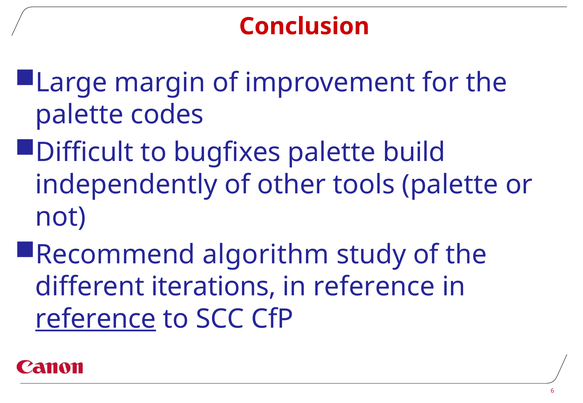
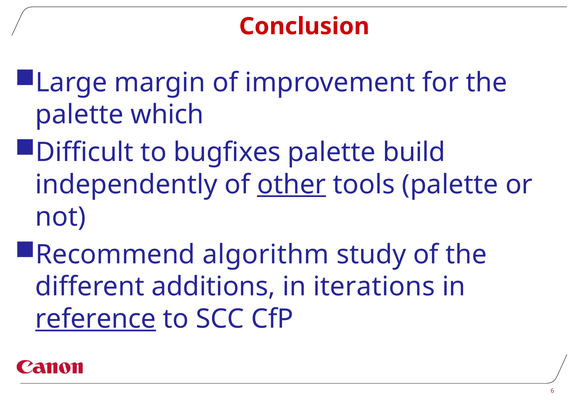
codes: codes -> which (167, 115)
other underline: none -> present (292, 185)
iterations: iterations -> additions (213, 287)
reference: reference -> iterations (374, 287)
